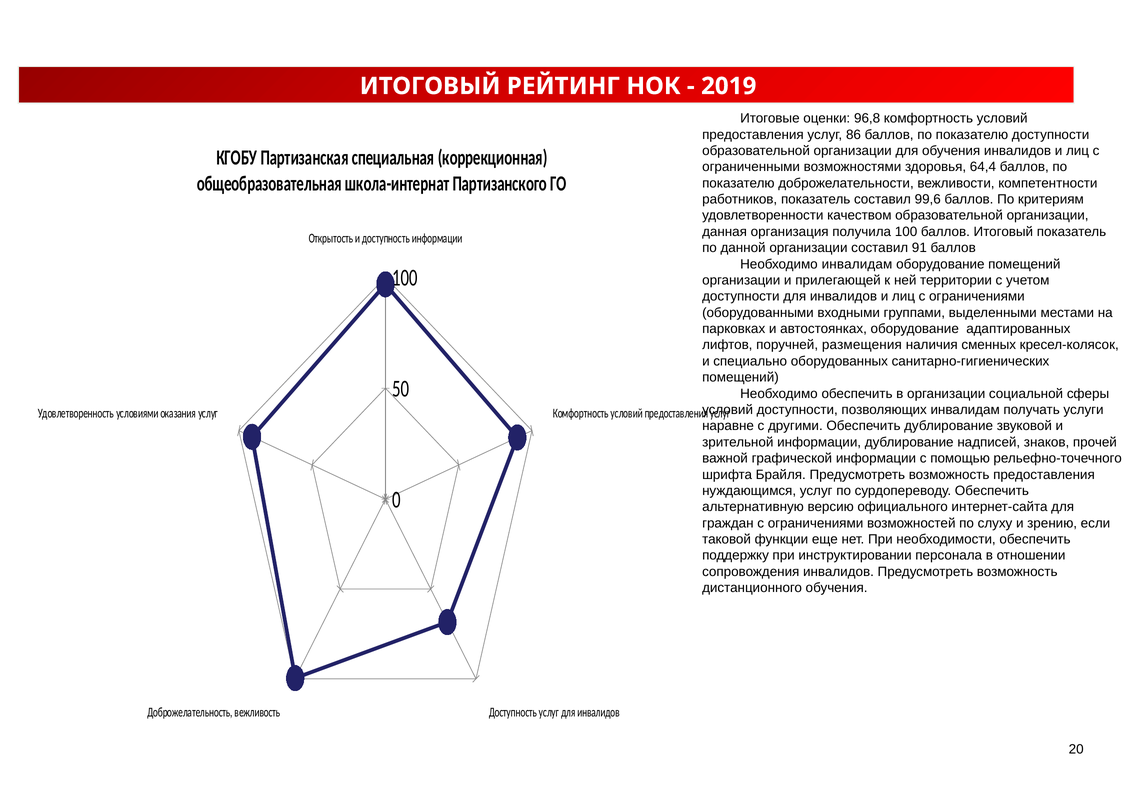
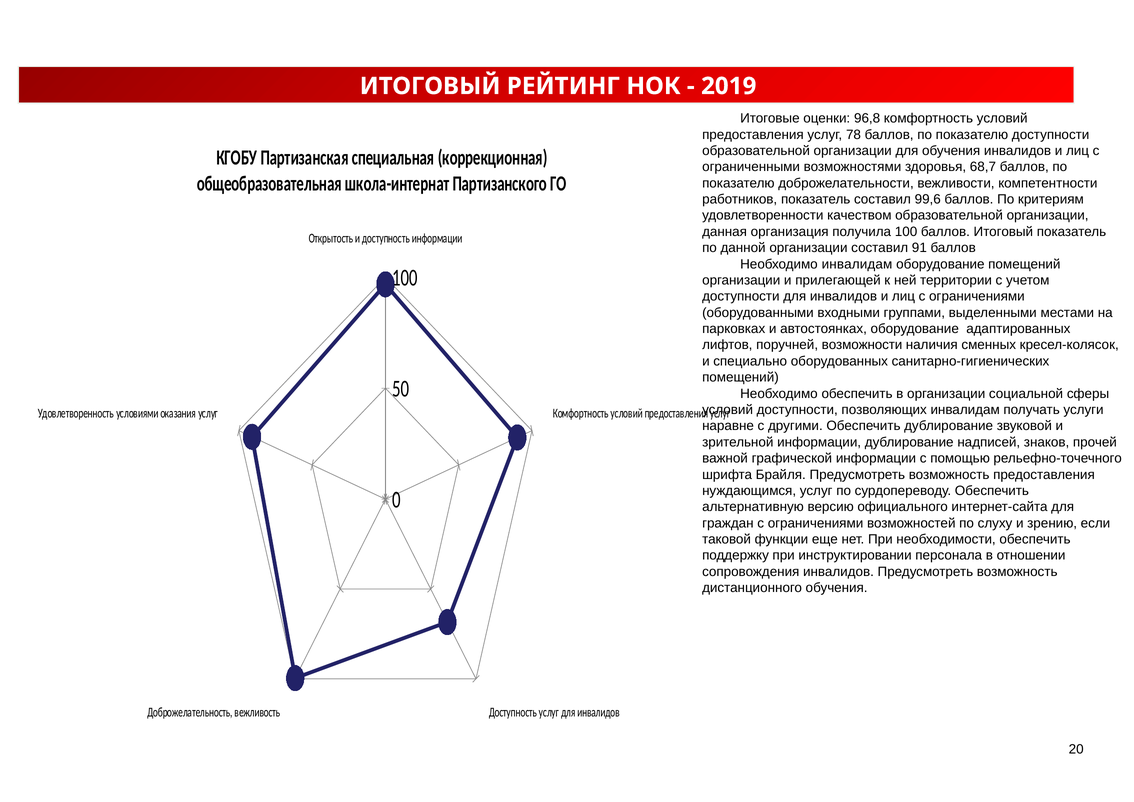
86: 86 -> 78 (854, 135)
64,4: 64,4 -> 68,7 (983, 167)
размещения: размещения -> возможности (862, 345)
